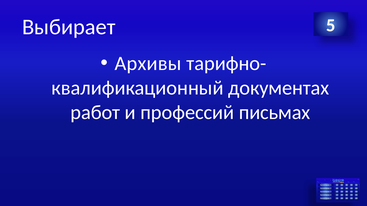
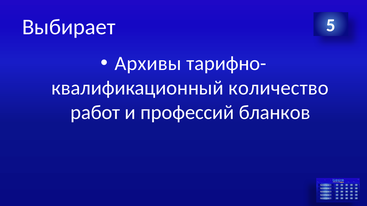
документах: документах -> количество (279, 88)
письмах: письмах -> бланков (275, 113)
